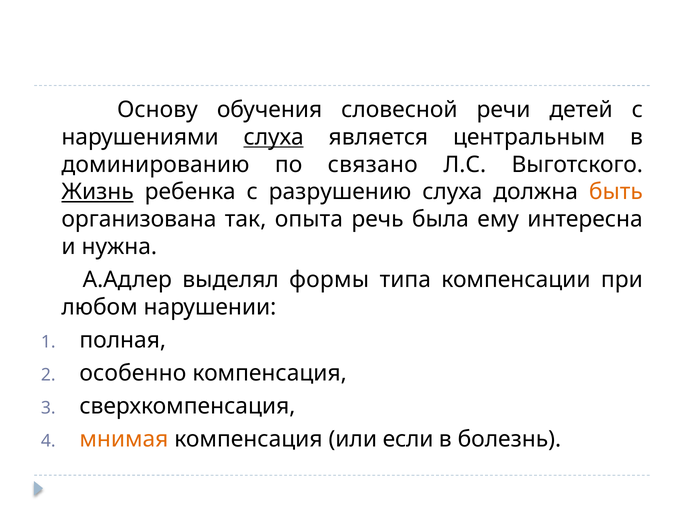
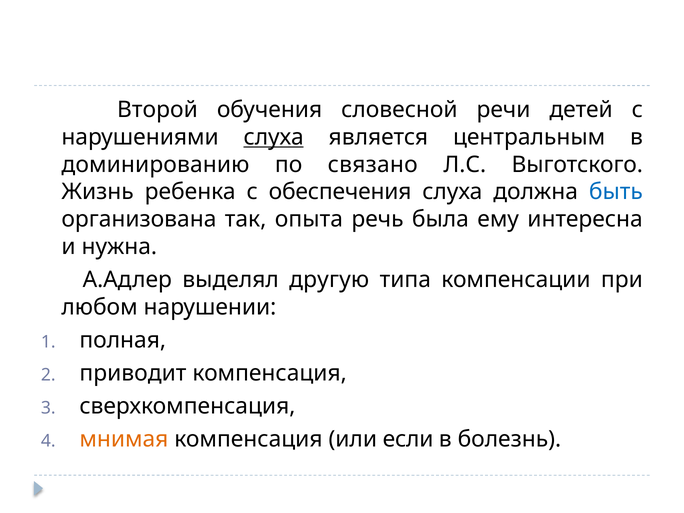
Основу: Основу -> Второй (157, 110)
Жизнь underline: present -> none (98, 192)
разрушению: разрушению -> обеспечения (340, 192)
быть colour: orange -> blue (616, 192)
формы: формы -> другую (329, 280)
особенно: особенно -> приводит (133, 373)
